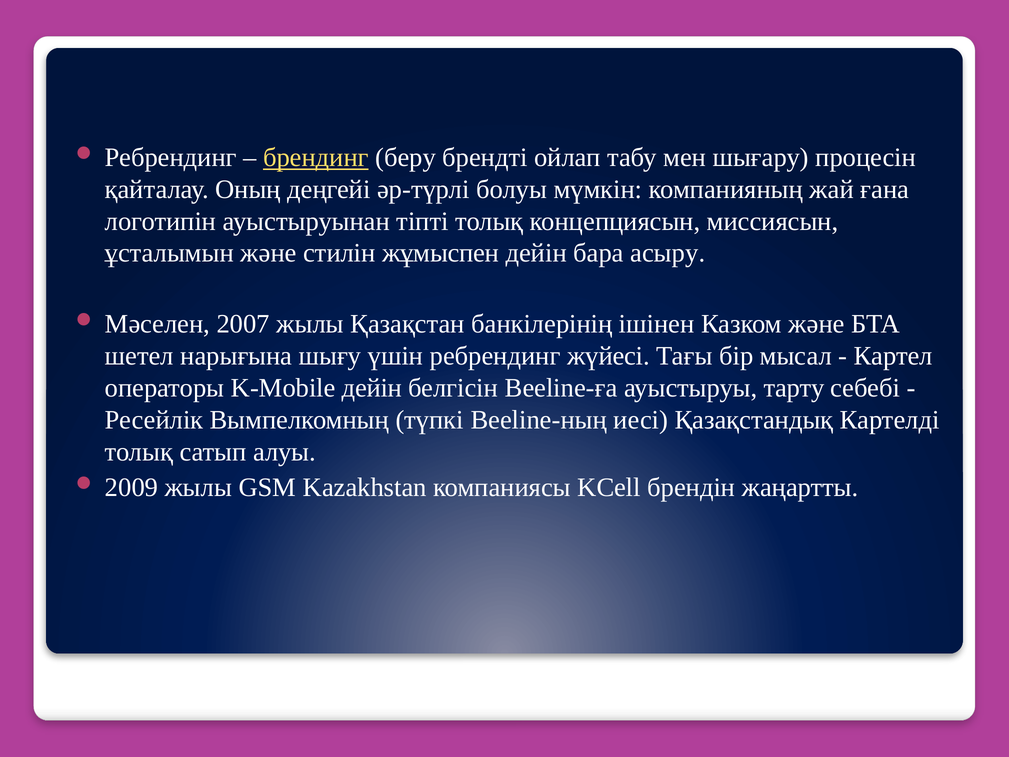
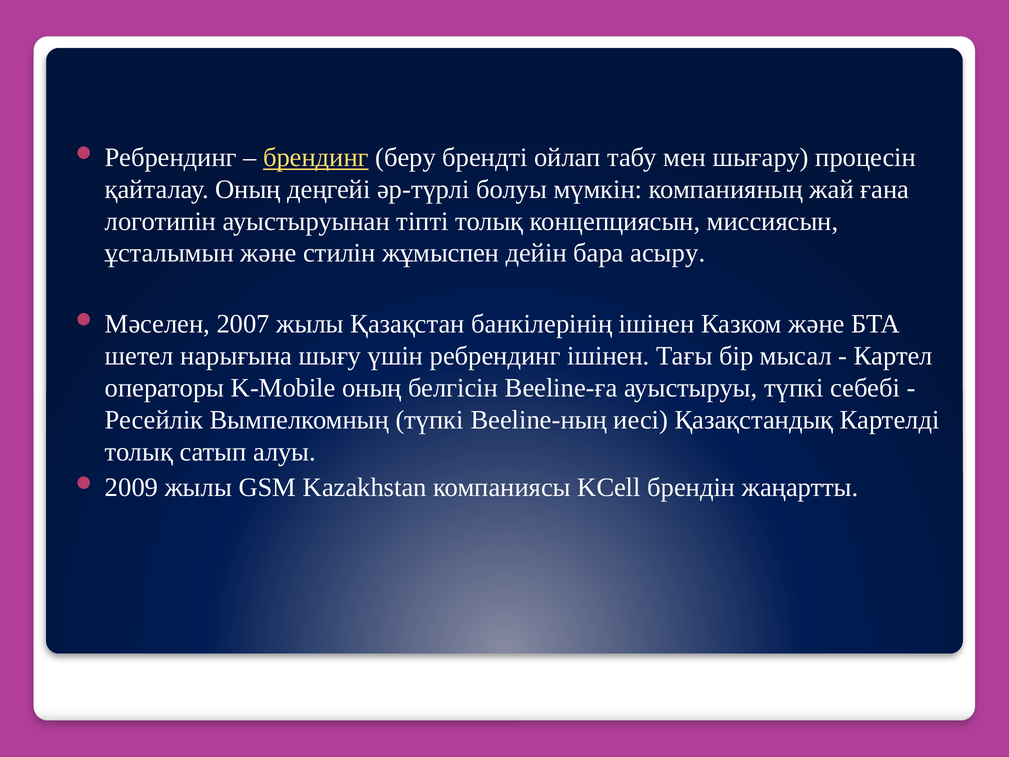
ребрендинг жүйесі: жүйесі -> ішінен (608, 356)
K-Mobile дейін: дейін -> оның (372, 388)
ауыстыруы тарту: тарту -> түпкі (794, 388)
